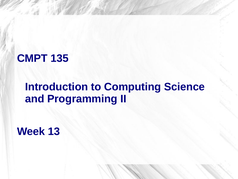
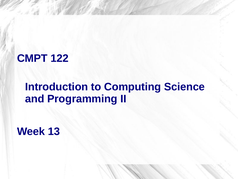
135: 135 -> 122 (60, 58)
